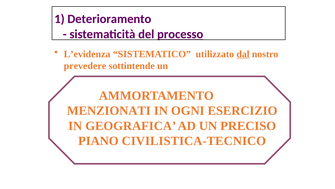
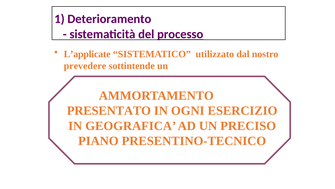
L’evidenza: L’evidenza -> L’applicate (87, 54)
dal underline: present -> none (243, 54)
MENZIONATI: MENZIONATI -> PRESENTATO (109, 110)
CIVILISTICA-TECNICO: CIVILISTICA-TECNICO -> PRESENTINO-TECNICO (194, 141)
